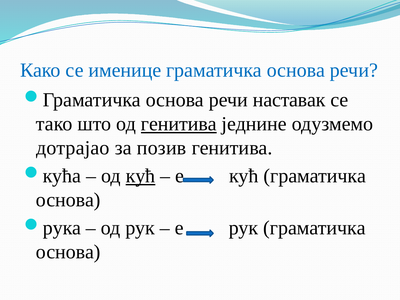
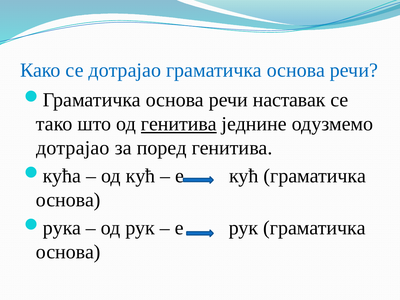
се именице: именице -> дотрајао (125, 70)
позив: позив -> поред (162, 148)
кућ underline: present -> none (141, 176)
